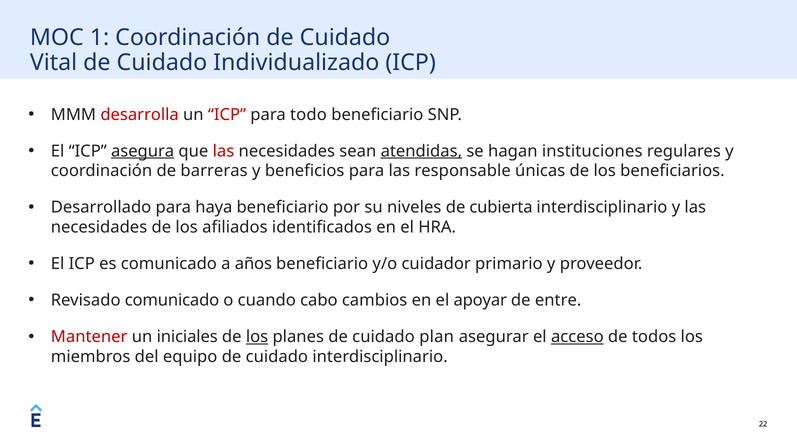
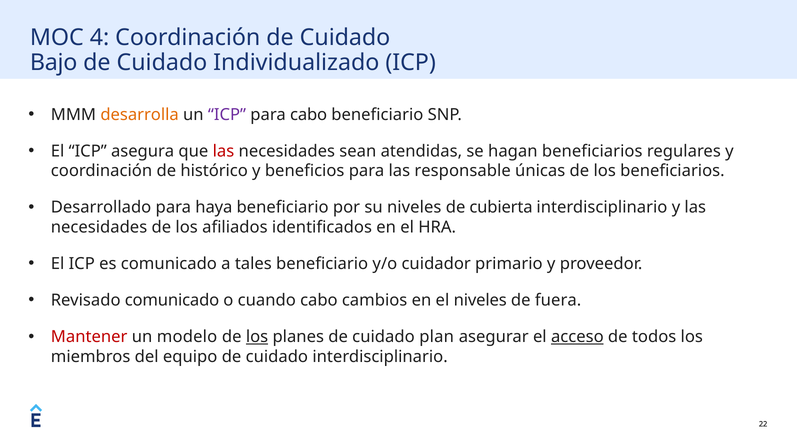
1: 1 -> 4 (100, 38)
Vital: Vital -> Bajo (54, 63)
desarrolla colour: red -> orange (140, 115)
ICP colour: red -> purple (227, 115)
para todo: todo -> cabo (309, 115)
asegura underline: present -> none (143, 151)
atendidas underline: present -> none (421, 151)
hagan instituciones: instituciones -> beneficiarios (592, 151)
barreras: barreras -> histórico (214, 171)
años: años -> tales (253, 264)
el apoyar: apoyar -> niveles (480, 301)
entre: entre -> fuera (558, 301)
iniciales: iniciales -> modelo (187, 337)
